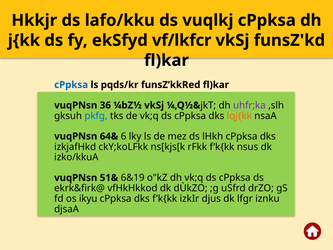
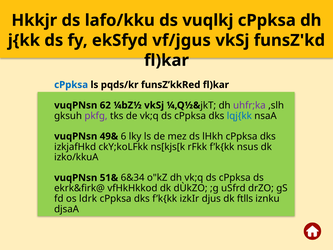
vf/lkfcr: vf/lkfcr -> vf/jgus (182, 40)
36: 36 -> 62 (105, 105)
pkfg colour: blue -> purple (96, 116)
lqj{kk colour: orange -> blue (239, 116)
64&: 64& -> 49& (109, 136)
6&19: 6&19 -> 6&34 (133, 178)
ikyu: ikyu -> ldrk (88, 199)
lfgr: lfgr -> ftlls (245, 199)
